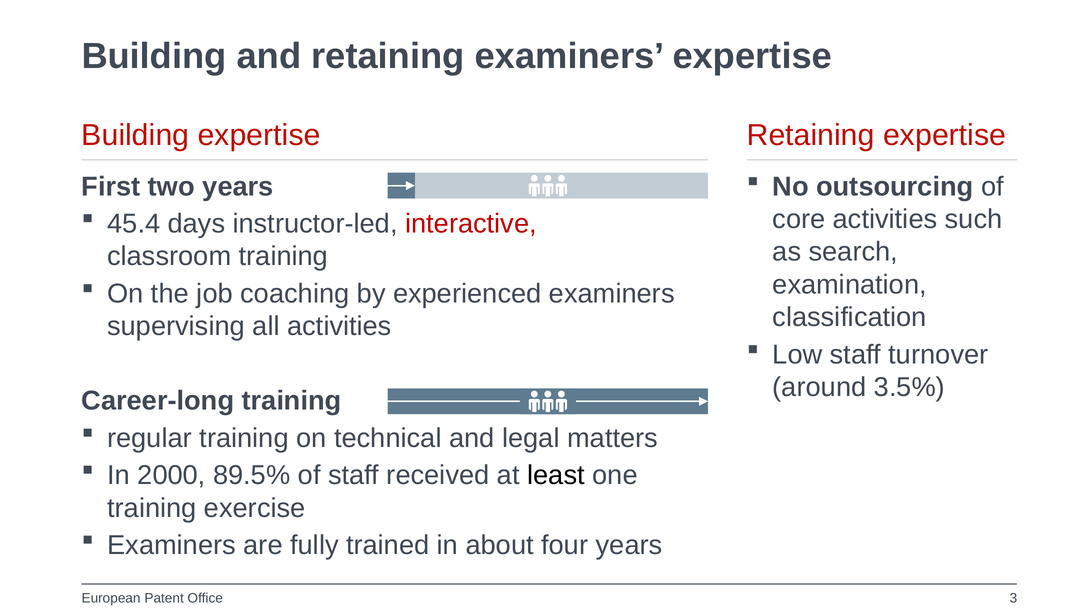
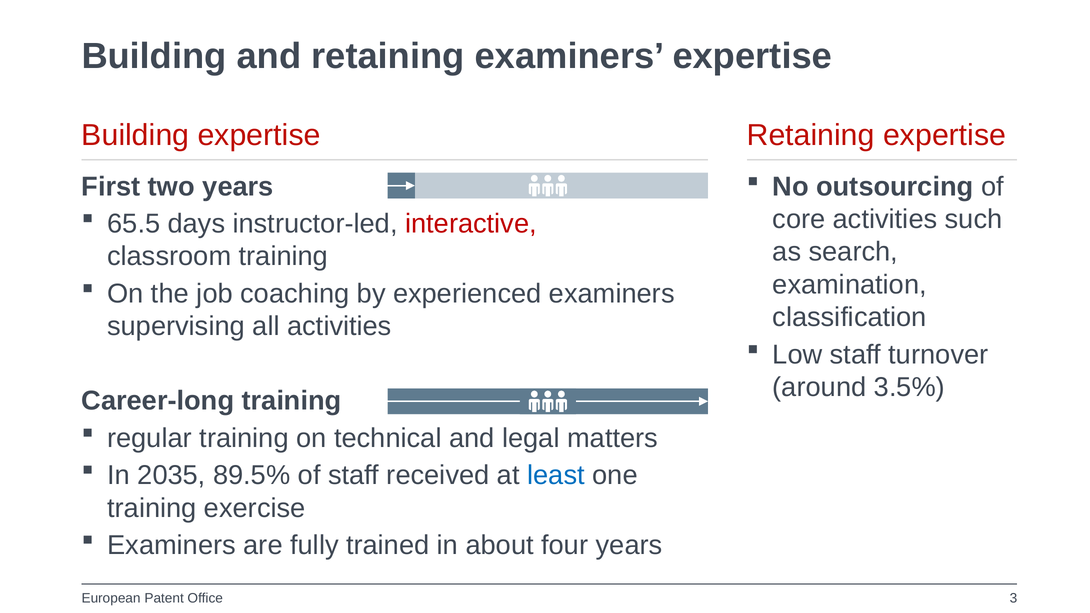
45.4: 45.4 -> 65.5 (134, 224)
2000: 2000 -> 2035 (171, 475)
least colour: black -> blue (556, 475)
